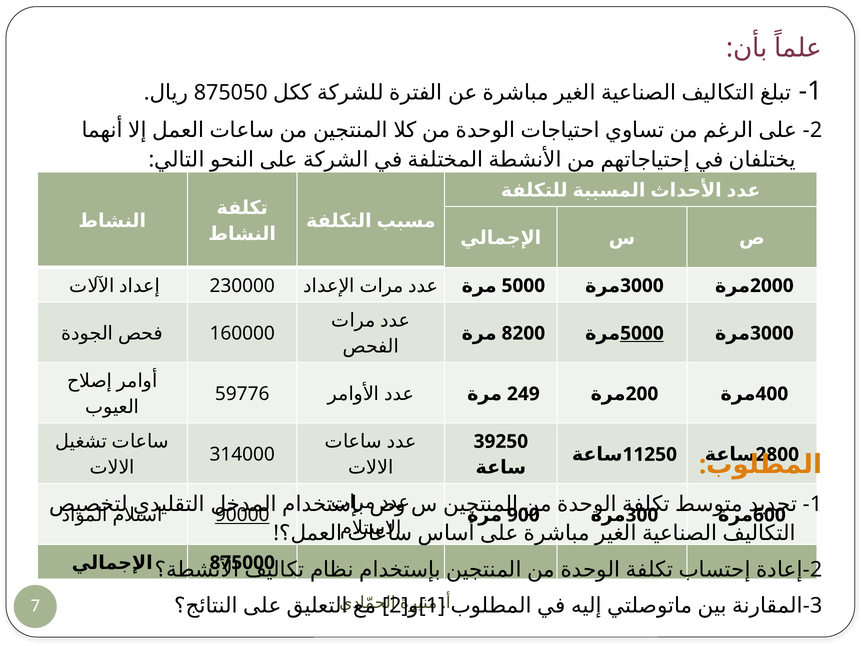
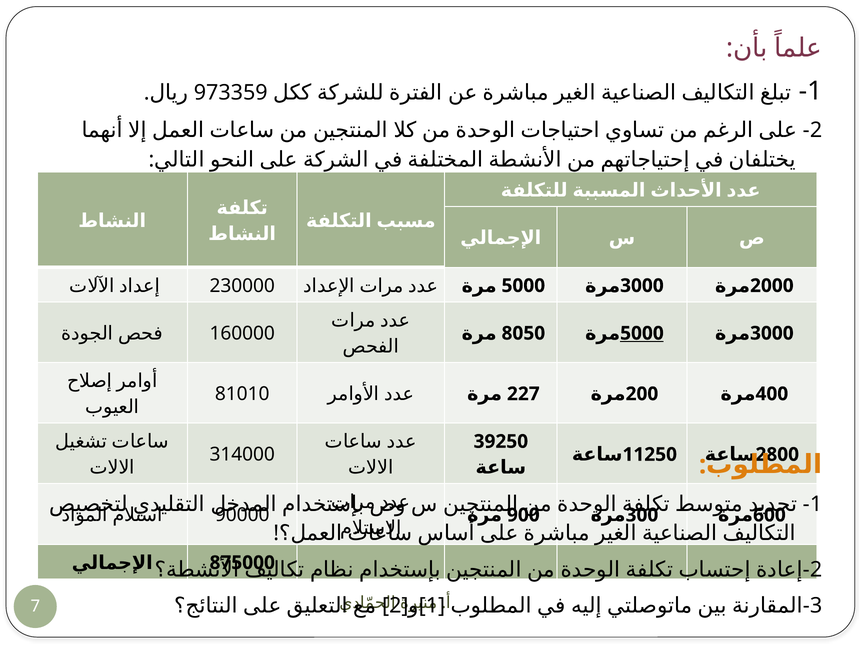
875050: 875050 -> 973359 (231, 93)
8200: 8200 -> 8050 (523, 333)
59776: 59776 -> 81010 (242, 394)
249: 249 -> 227 (523, 394)
90000 underline: present -> none (242, 515)
